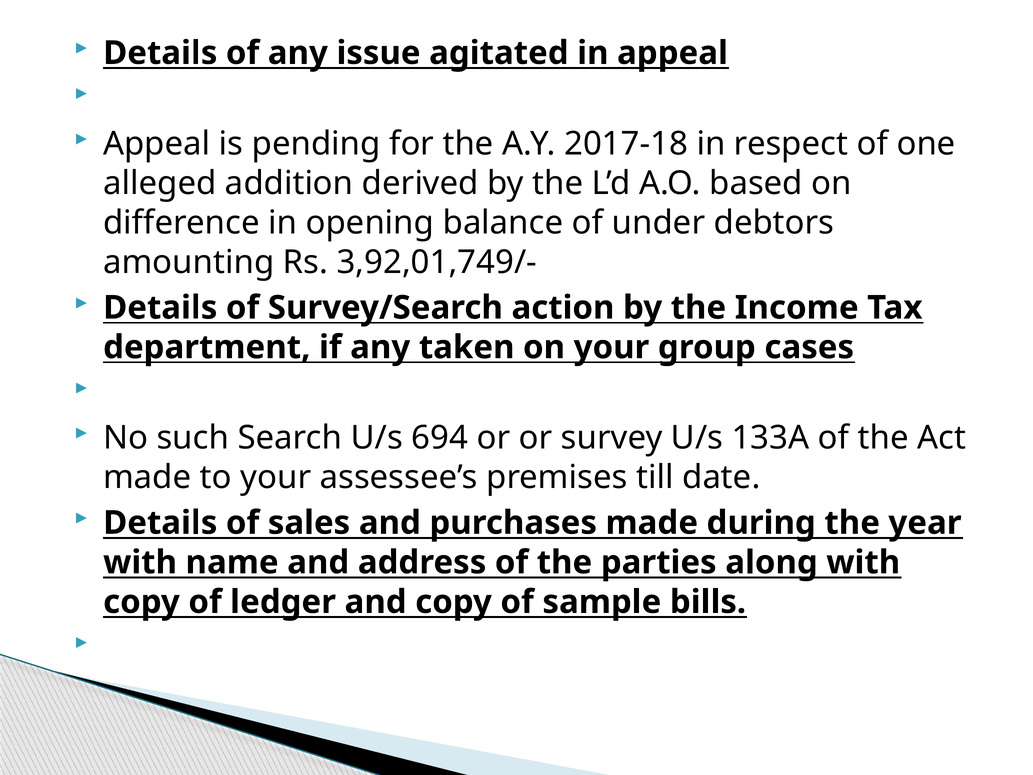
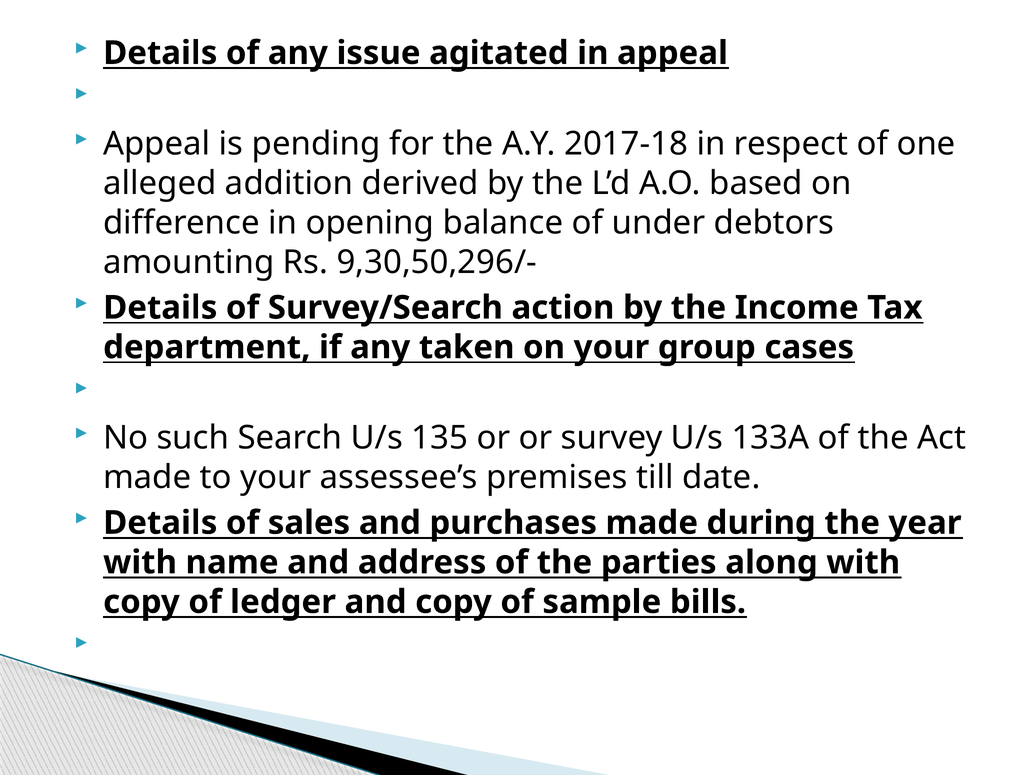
3,92,01,749/-: 3,92,01,749/- -> 9,30,50,296/- (437, 262)
694: 694 -> 135 (440, 438)
